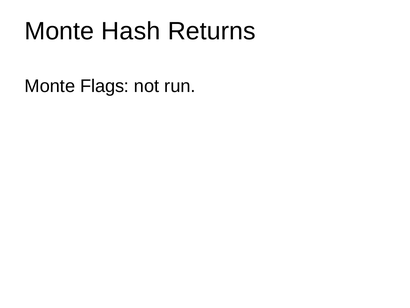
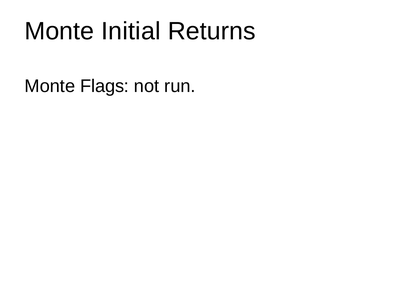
Hash: Hash -> Initial (131, 31)
